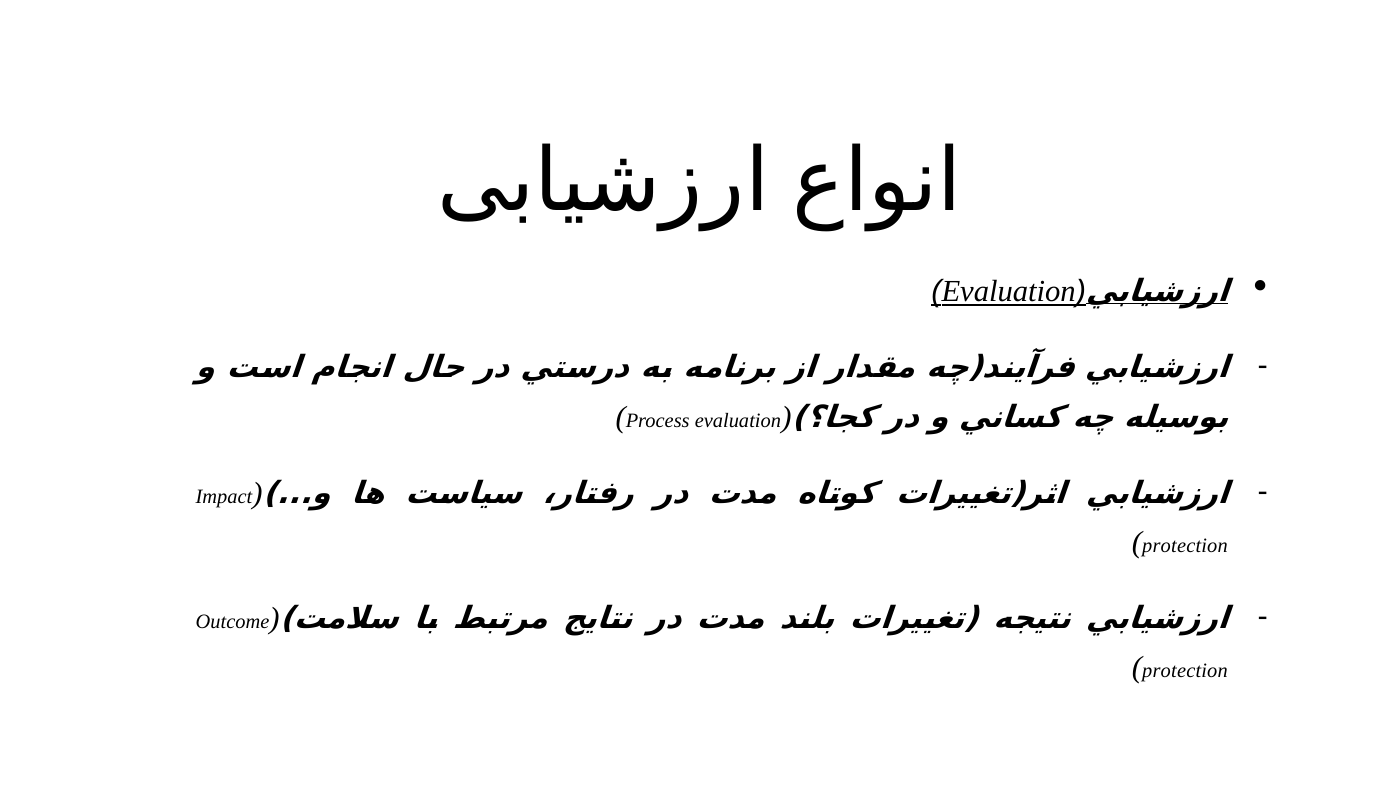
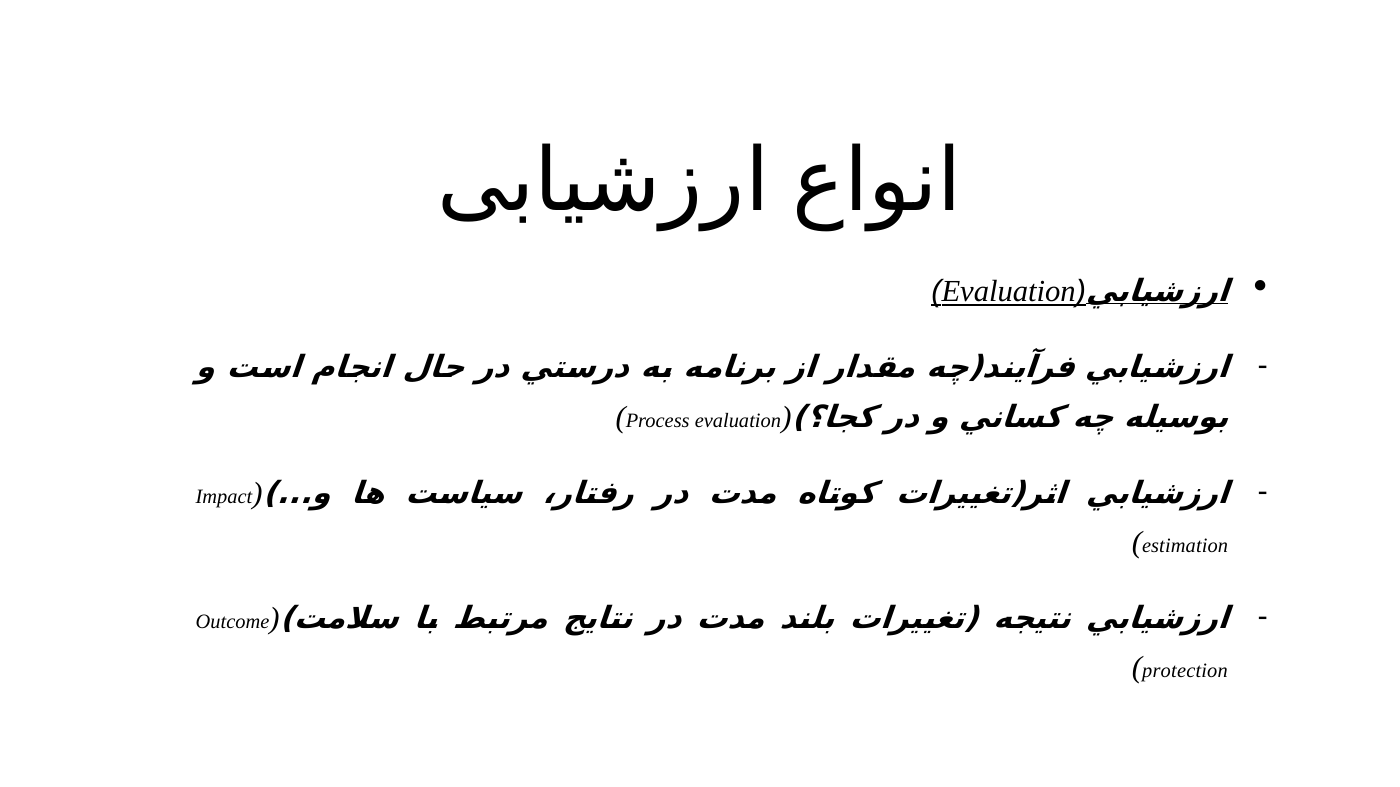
protection: protection -> estimation (1185, 546)
